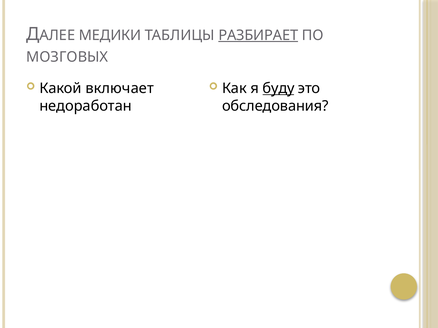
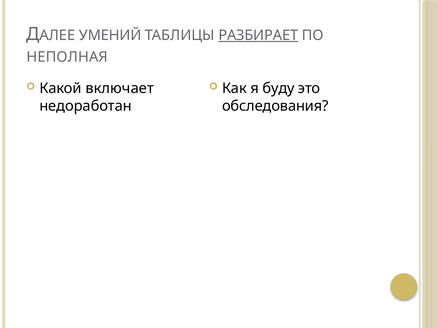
МЕДИКИ: МЕДИКИ -> УМЕНИЙ (110, 35)
МОЗГОВЫХ: МОЗГОВЫХ -> НЕПОЛНАЯ (67, 57)
буду underline: present -> none (279, 89)
